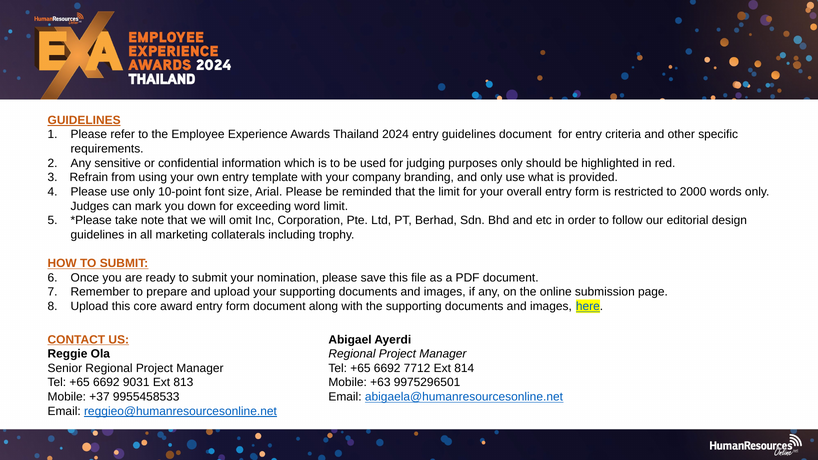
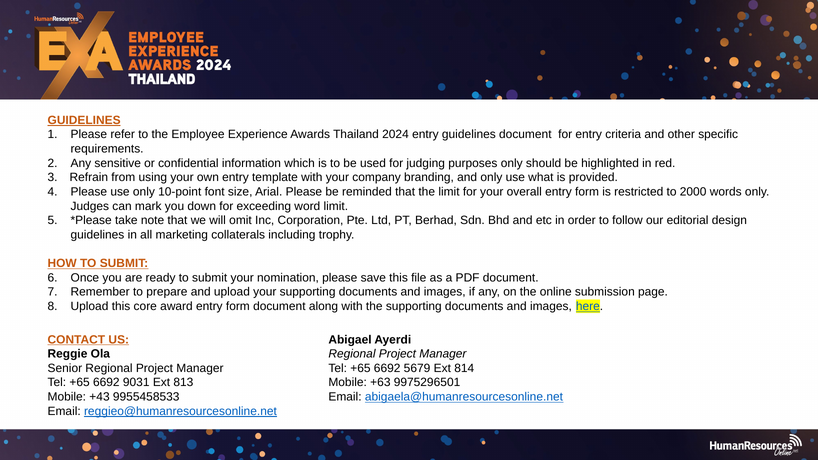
7712: 7712 -> 5679 (417, 368)
+37: +37 -> +43 (100, 397)
